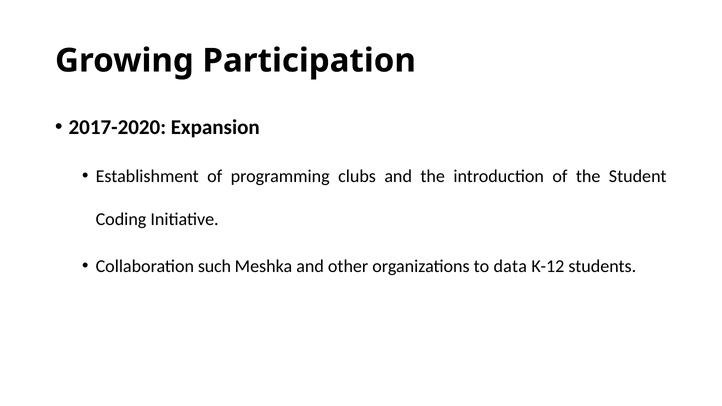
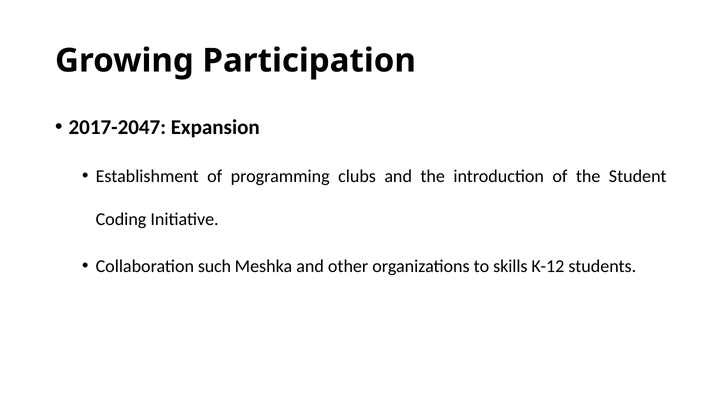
2017-2020: 2017-2020 -> 2017-2047 (117, 127)
data: data -> skills (510, 266)
